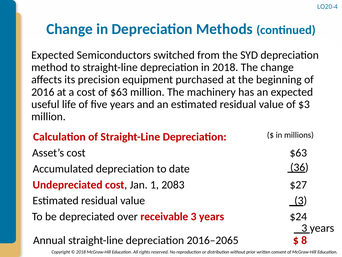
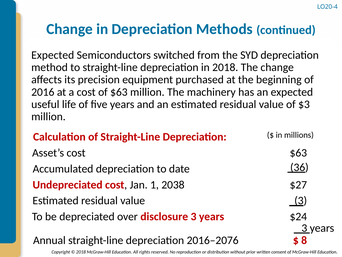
2083: 2083 -> 2038 (173, 184)
receivable: receivable -> disclosure (164, 216)
2016–2065: 2016–2065 -> 2016–2076 (213, 240)
